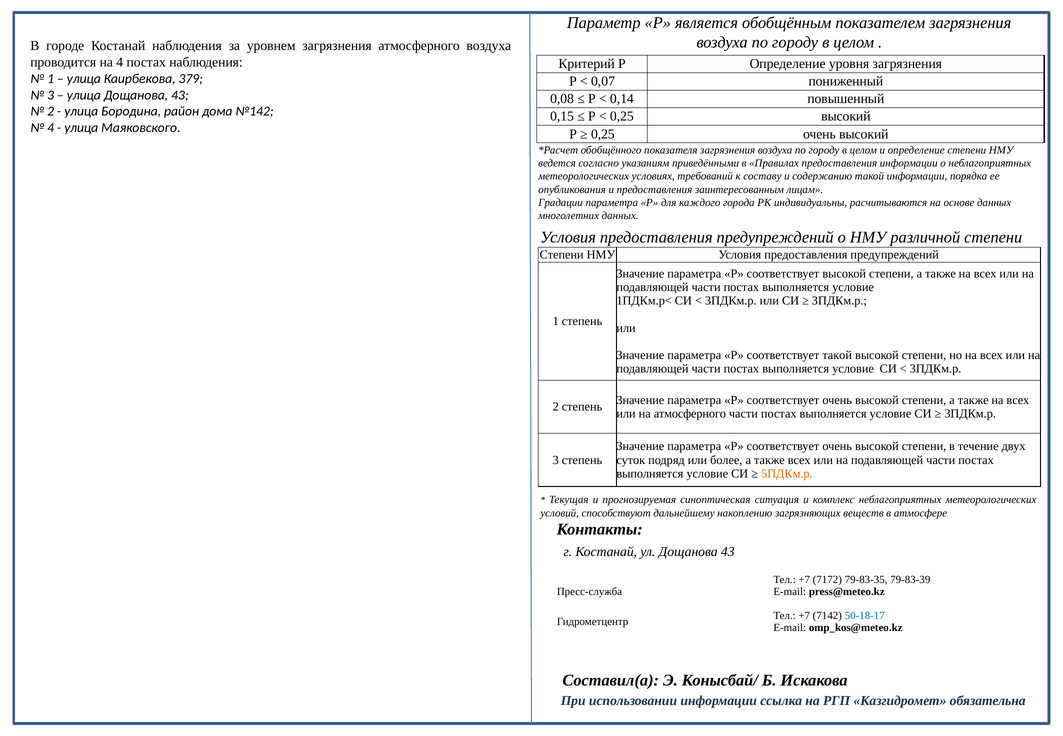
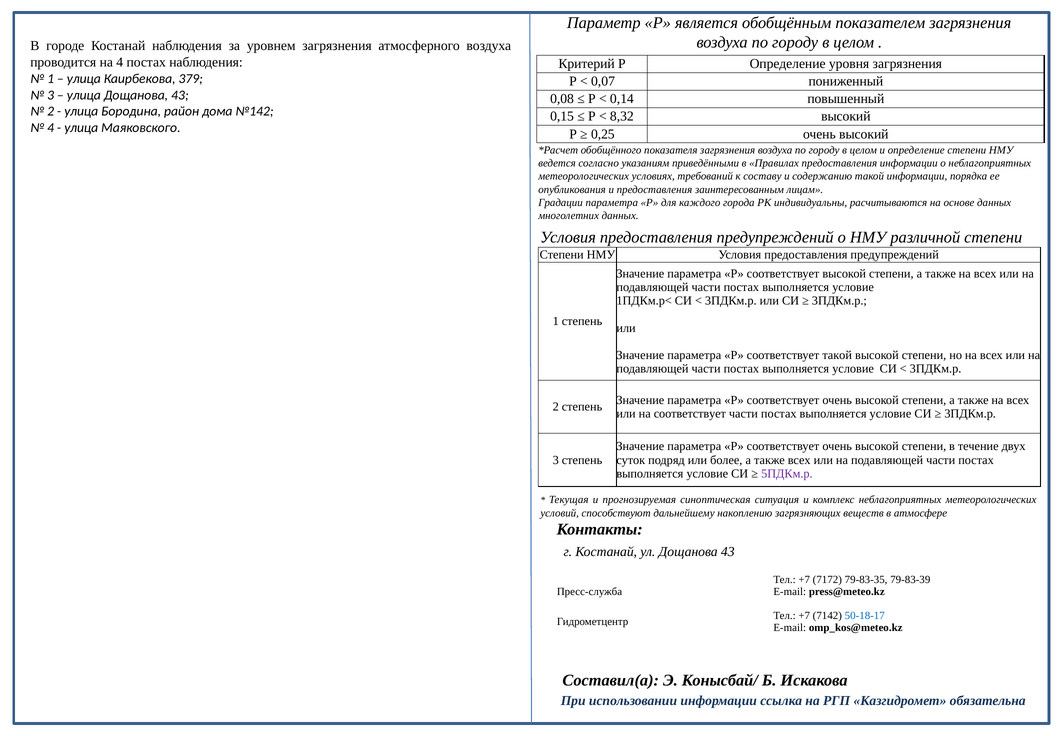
0,25: 0,25 -> 8,32 (622, 116)
на атмосферного: атмосферного -> соответствует (690, 414)
5ПДКм.р colour: orange -> purple (787, 474)
